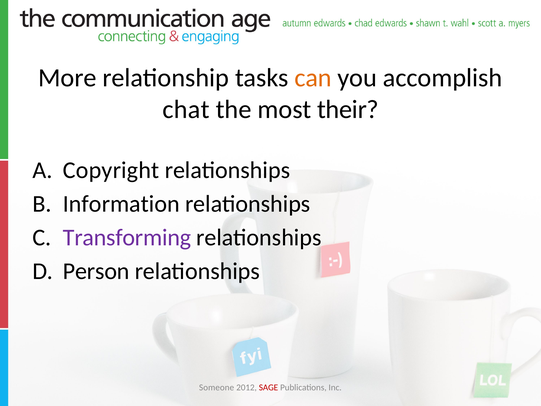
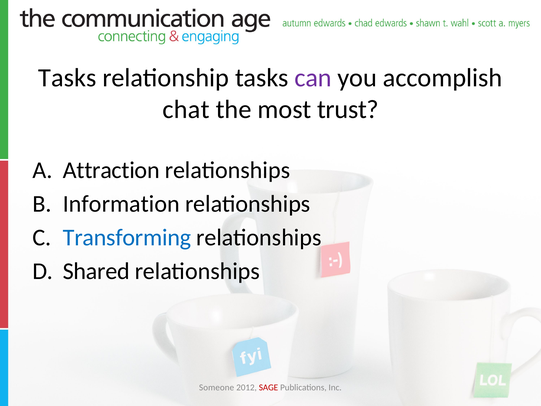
More: More -> Tasks (67, 78)
can colour: orange -> purple (313, 78)
their: their -> trust (348, 109)
Copyright: Copyright -> Attraction (111, 170)
Transforming colour: purple -> blue (127, 237)
Person: Person -> Shared (96, 271)
